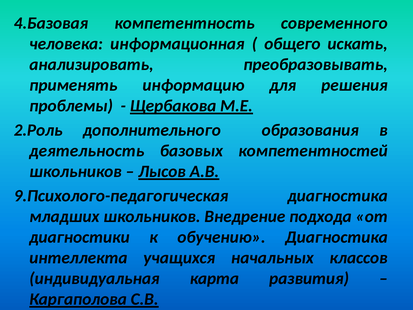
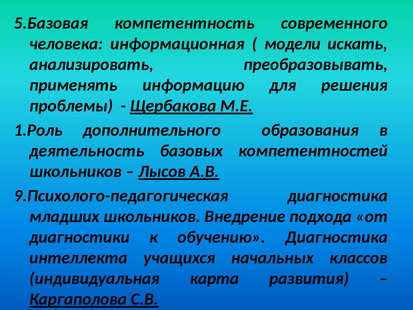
4.Базовая: 4.Базовая -> 5.Базовая (51, 23)
общего: общего -> модели (292, 44)
2.Роль: 2.Роль -> 1.Роль (38, 130)
